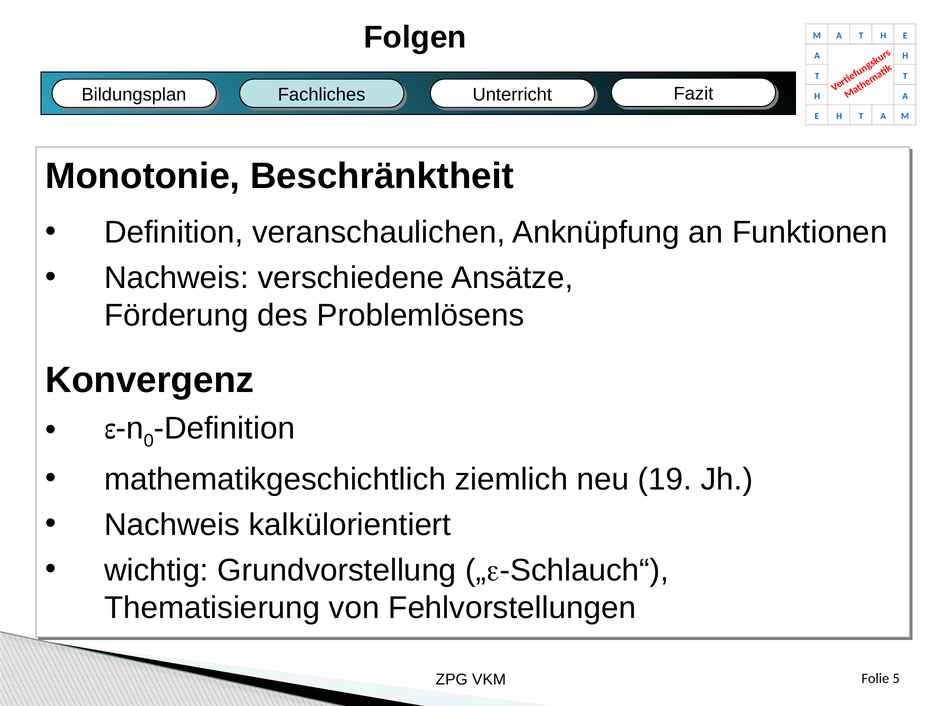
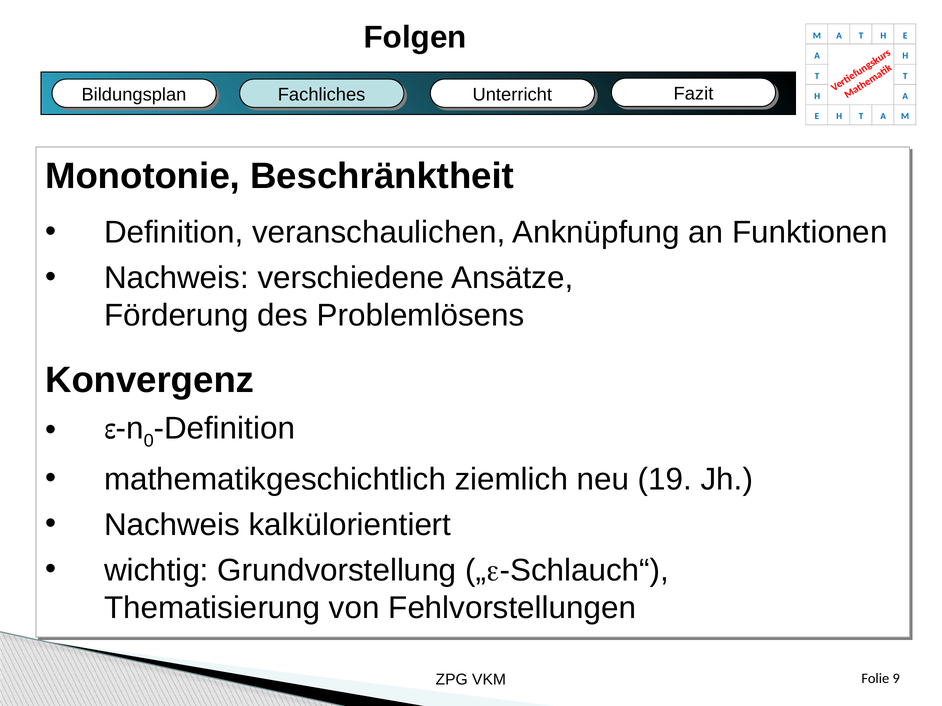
5: 5 -> 9 (896, 679)
